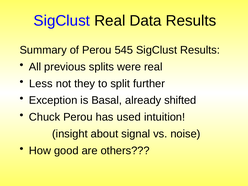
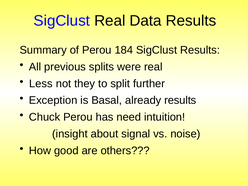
545: 545 -> 184 (124, 50)
already shifted: shifted -> results (180, 100)
used: used -> need (129, 117)
